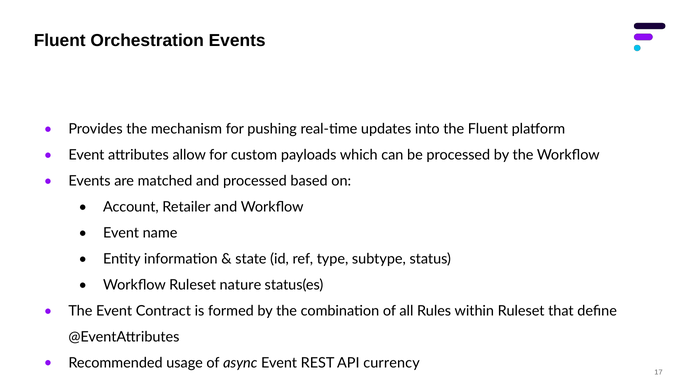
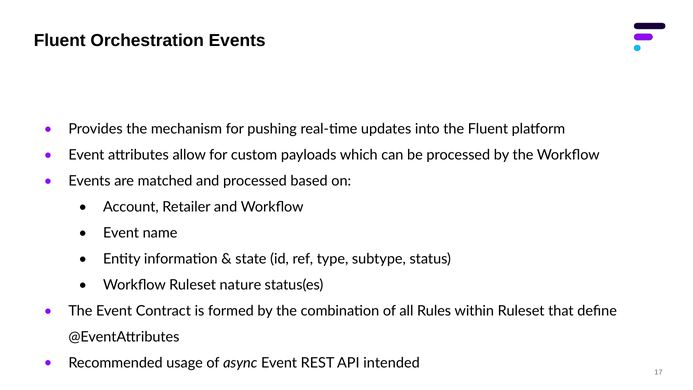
currency: currency -> intended (392, 363)
